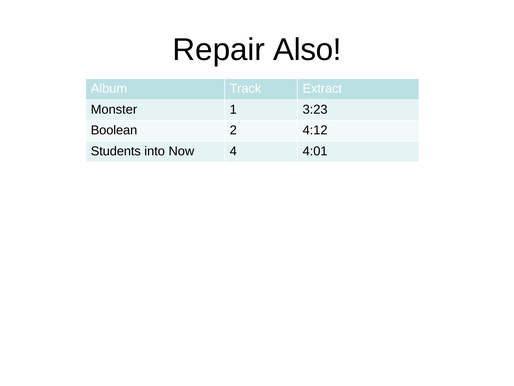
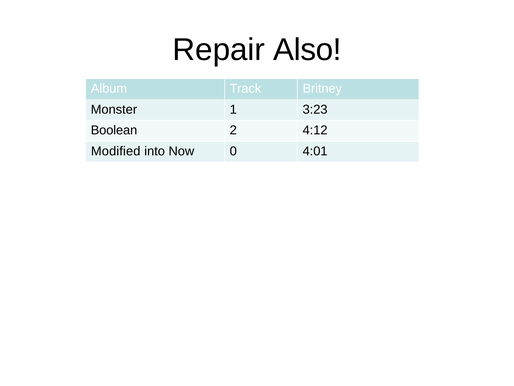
Extract: Extract -> Britney (322, 89)
Students: Students -> Modified (116, 151)
4: 4 -> 0 (233, 151)
